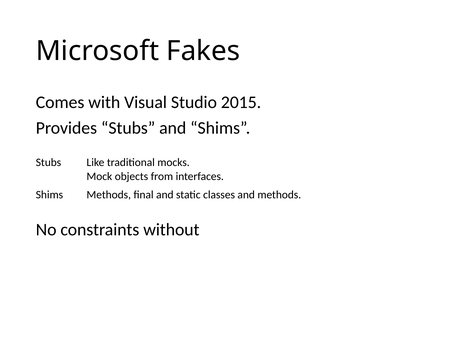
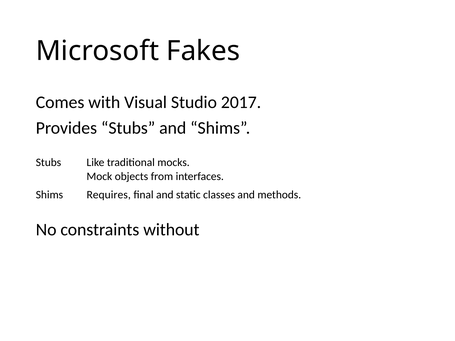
2015: 2015 -> 2017 (241, 103)
Shims Methods: Methods -> Requires (109, 195)
